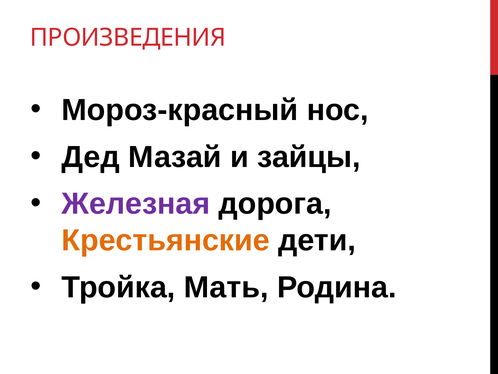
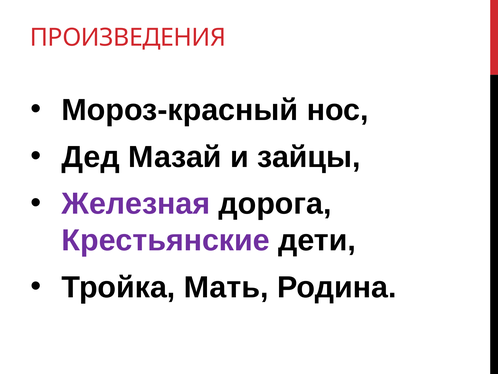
Крестьянские colour: orange -> purple (166, 240)
